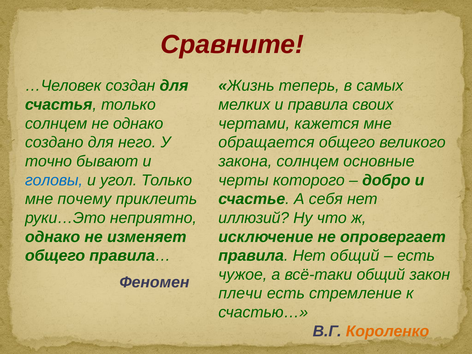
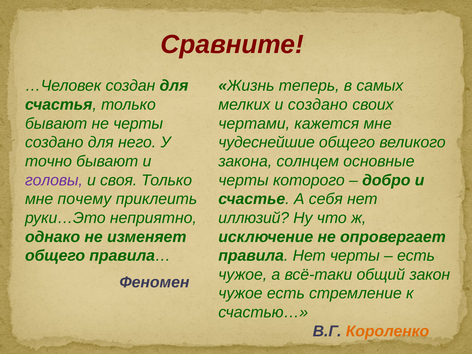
и правила: правила -> создано (318, 105)
солнцем: солнцем -> бывают (56, 124)
не однако: однако -> черты (138, 124)
обращается: обращается -> чудеснейшие (267, 142)
головы colour: blue -> purple (54, 180)
угол: угол -> своя (119, 180)
Нет общий: общий -> черты (355, 256)
плечи: плечи -> чужое (240, 293)
